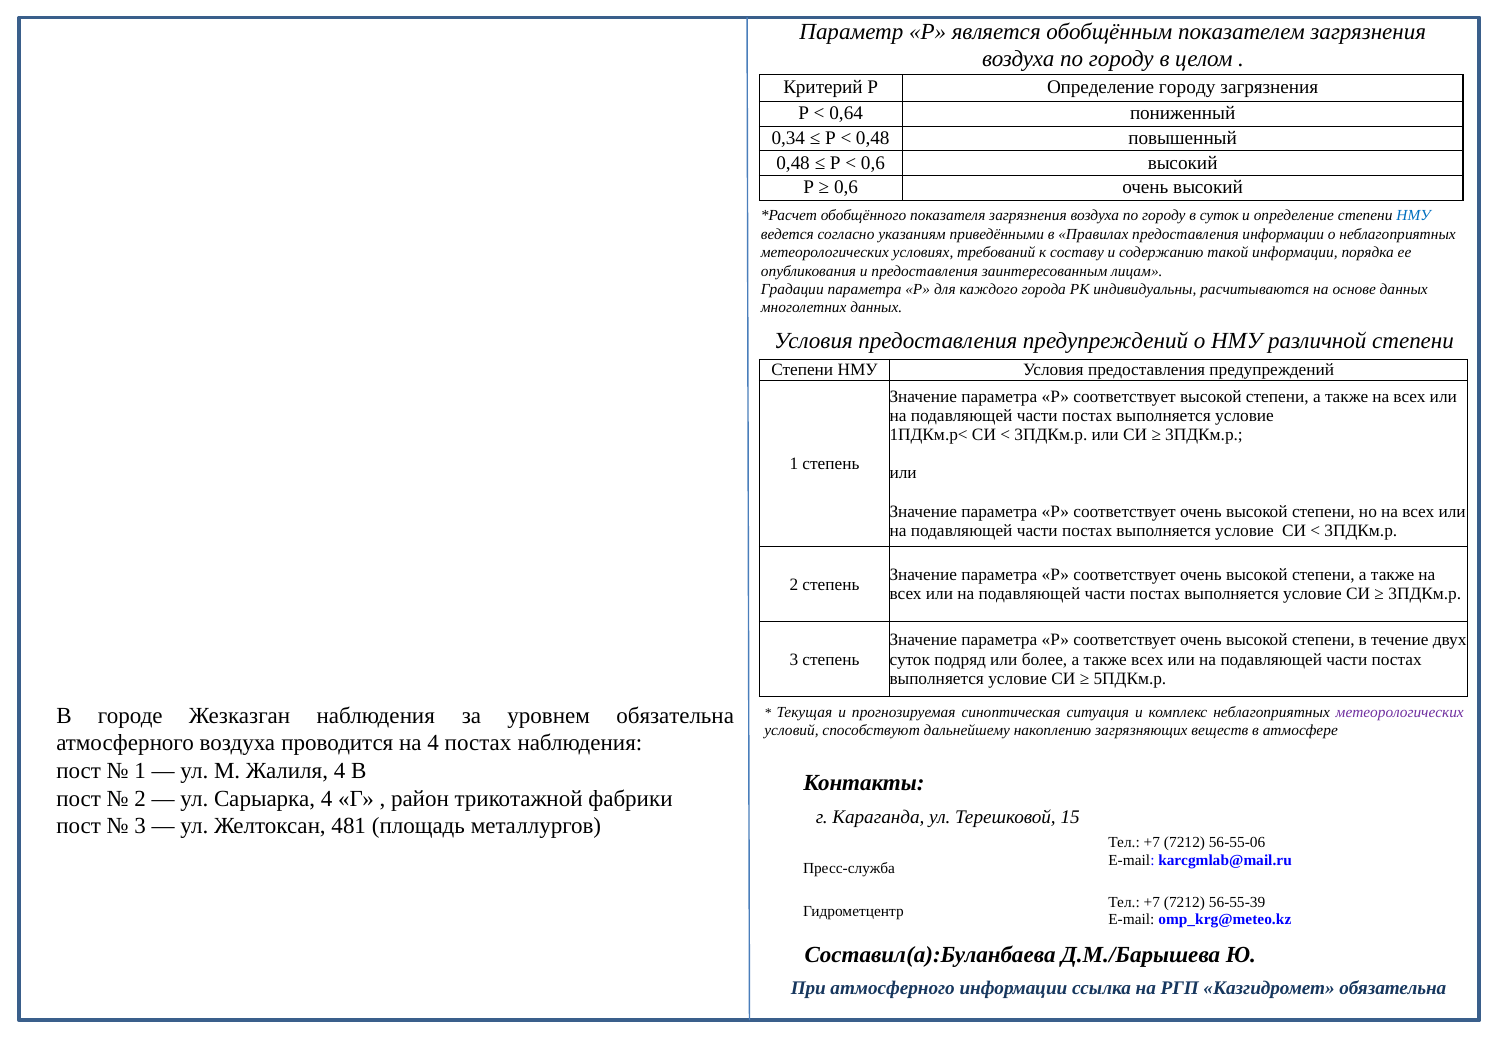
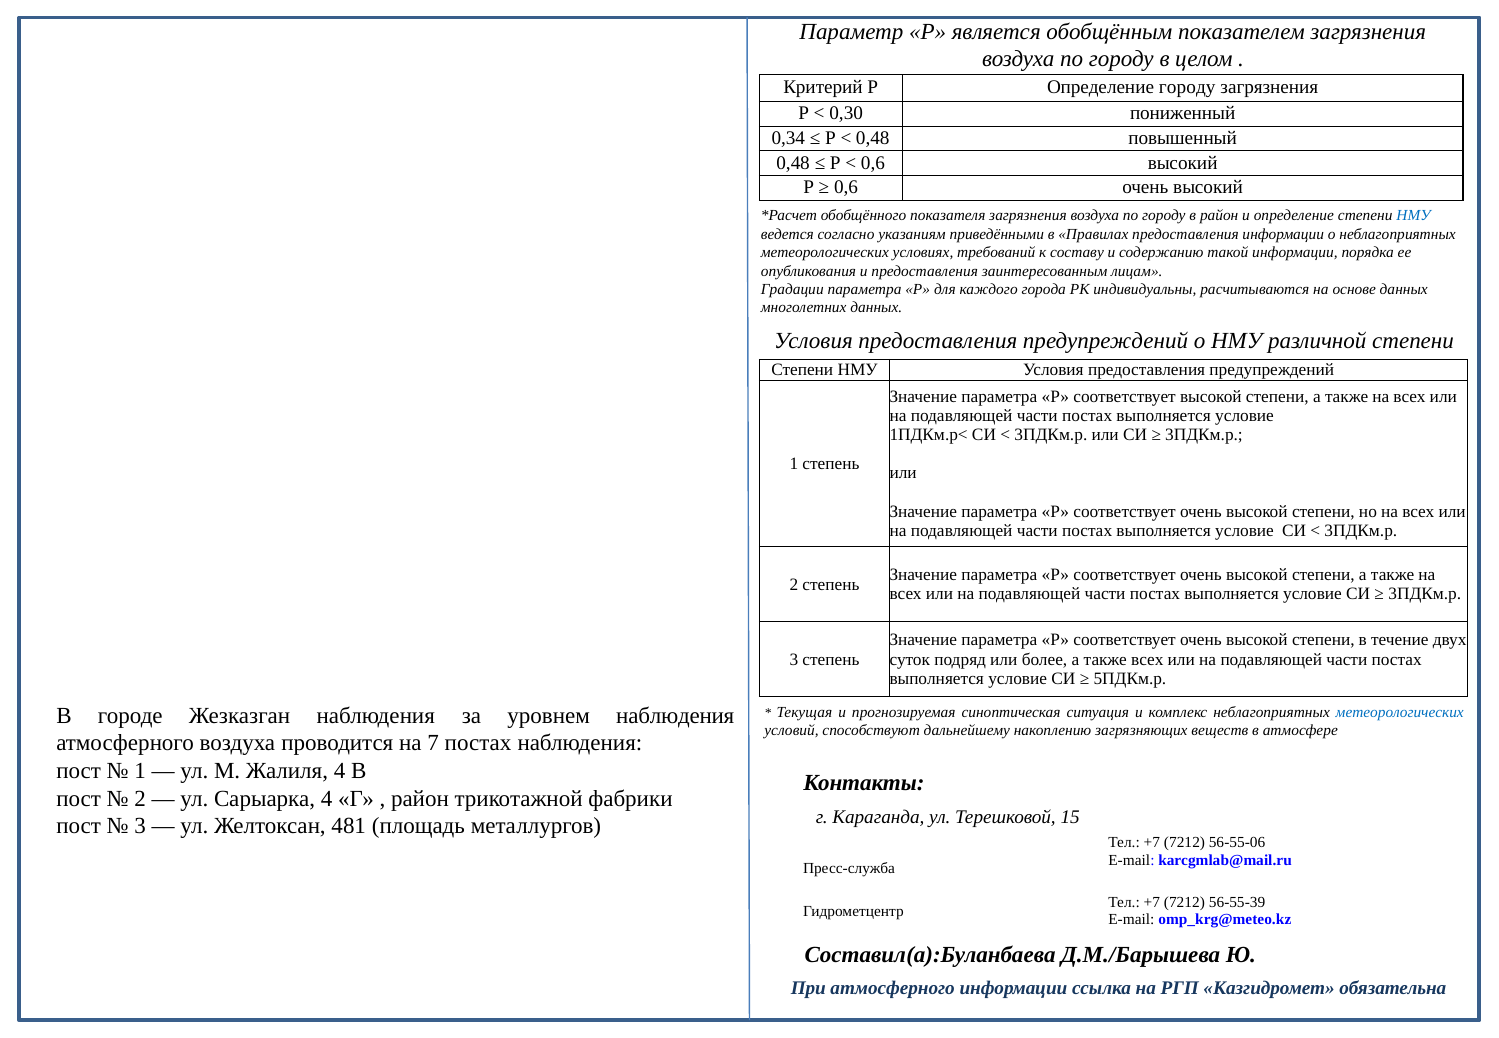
0,64: 0,64 -> 0,30 (846, 113)
в суток: суток -> район (1219, 216)
уровнем обязательна: обязательна -> наблюдения (675, 715)
метеорологических colour: purple -> blue (1400, 712)
на 4: 4 -> 7 (433, 743)
